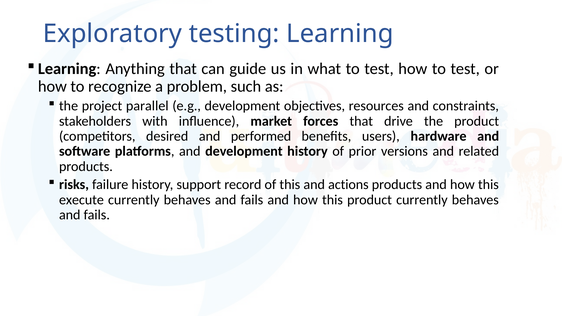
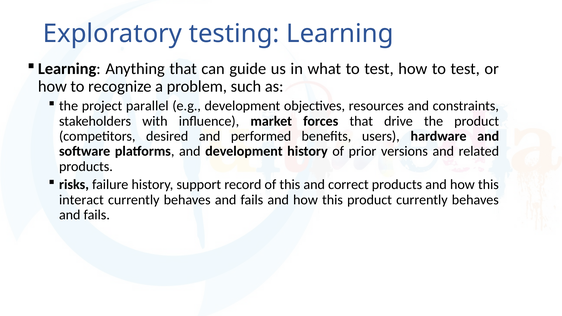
actions: actions -> correct (348, 185)
execute: execute -> interact (81, 200)
